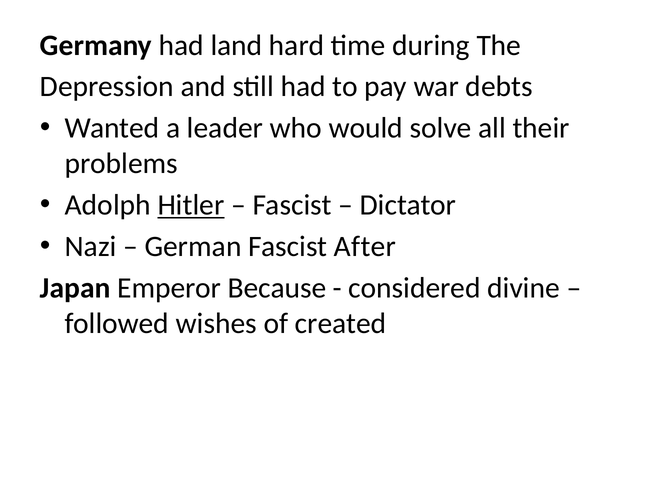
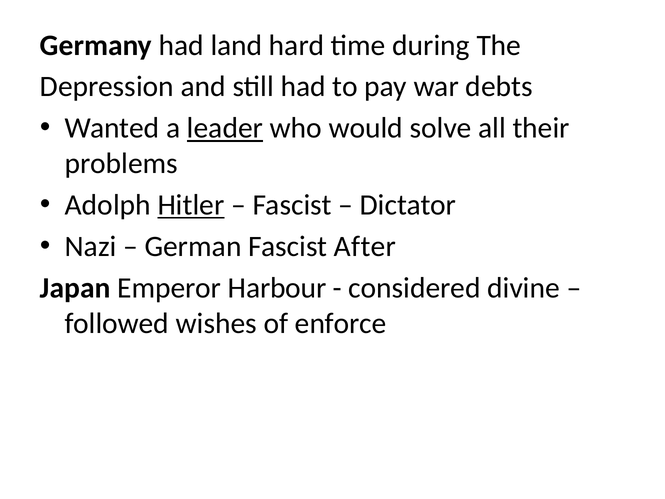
leader underline: none -> present (225, 128)
Because: Because -> Harbour (277, 288)
created: created -> enforce (341, 323)
